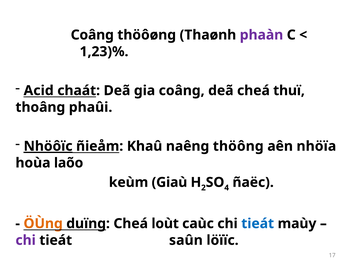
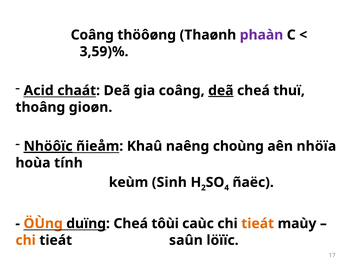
1,23)%: 1,23)% -> 3,59)% (104, 52)
deã underline: none -> present (221, 90)
phaûi: phaûi -> gioøn (91, 107)
thöông: thöông -> choùng (238, 146)
laõo: laõo -> tính (68, 163)
Giaù: Giaù -> Sinh (169, 182)
loùt: loùt -> tôùi (165, 223)
tieát colour: blue -> orange (258, 223)
chi colour: purple -> orange (26, 240)
